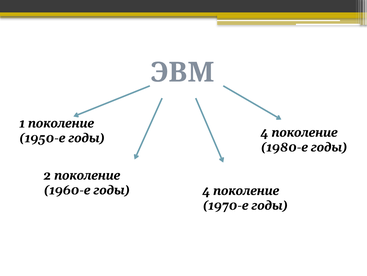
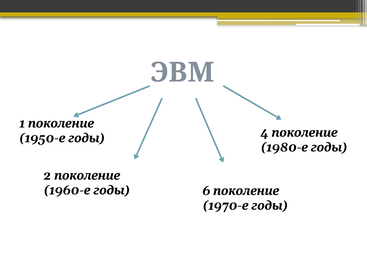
годы 4: 4 -> 6 (206, 190)
